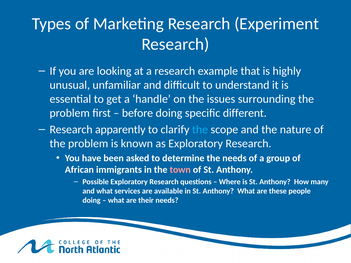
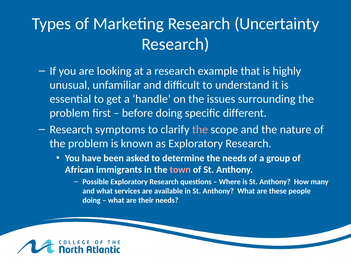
Experiment: Experiment -> Uncertainty (277, 24)
apparently: apparently -> symptoms (120, 130)
the colour: light blue -> pink (200, 130)
